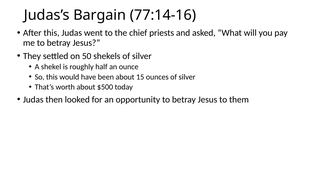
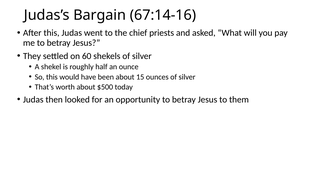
77:14-16: 77:14-16 -> 67:14-16 (163, 15)
50: 50 -> 60 (87, 56)
